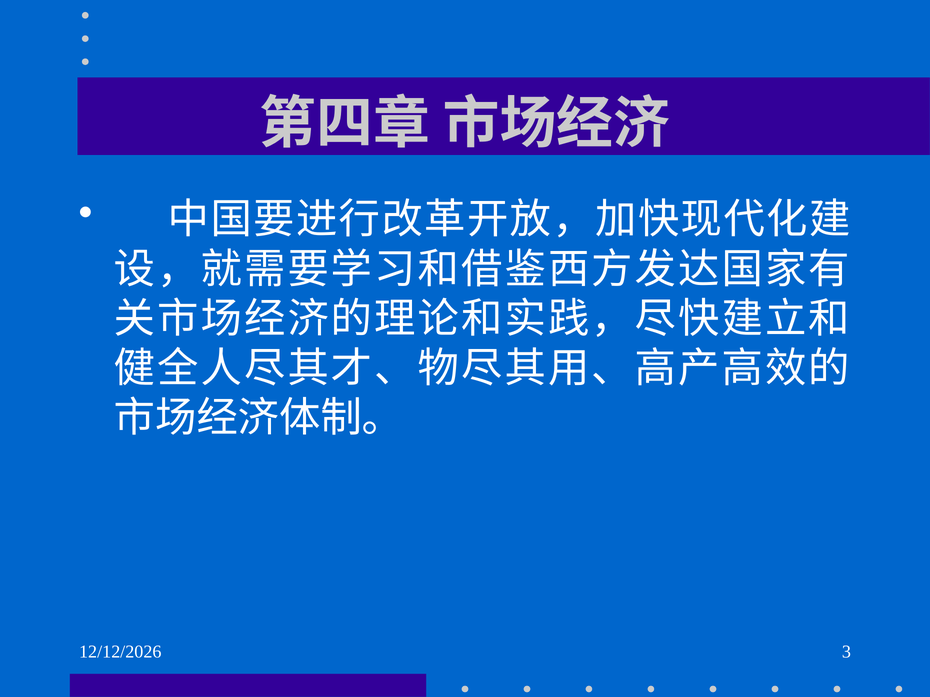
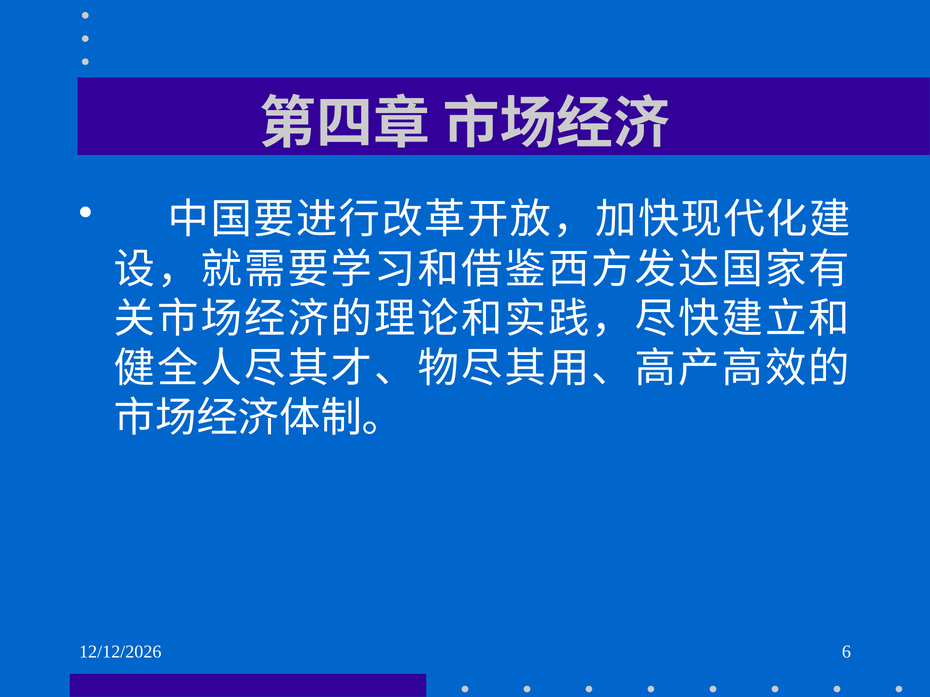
3: 3 -> 6 (846, 652)
